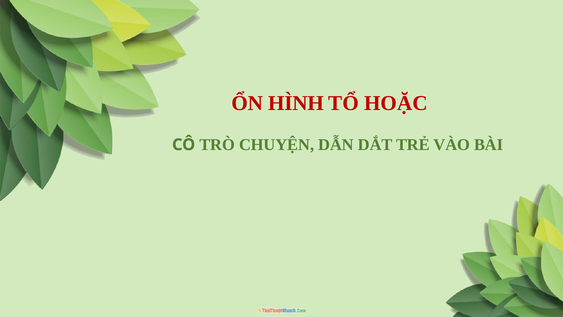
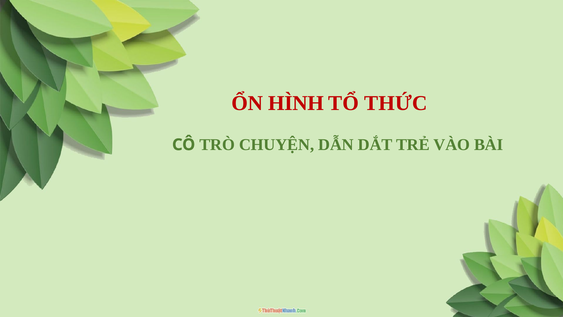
HOẶC: HOẶC -> THỨC (396, 103)
